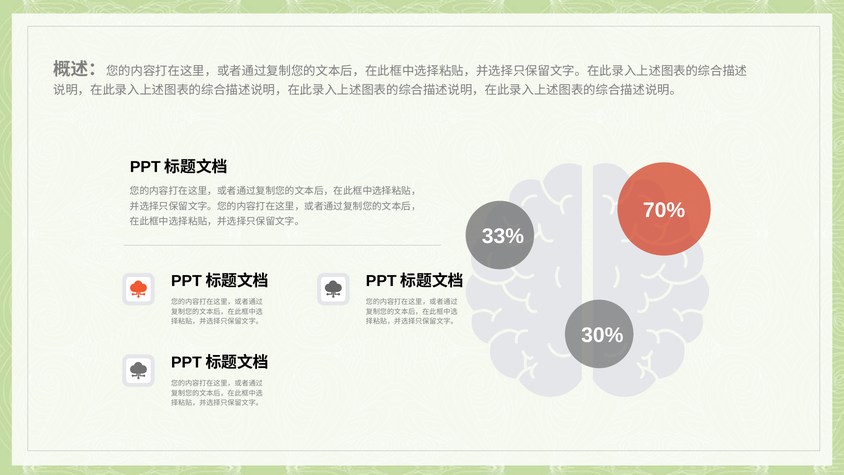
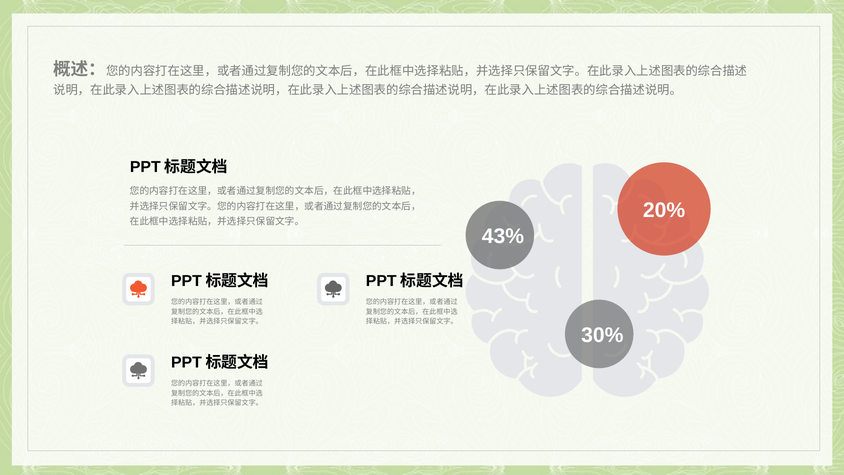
70%: 70% -> 20% (664, 210)
33%: 33% -> 43% (503, 236)
